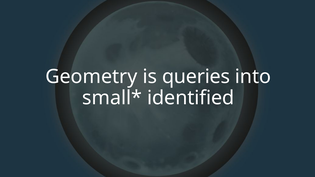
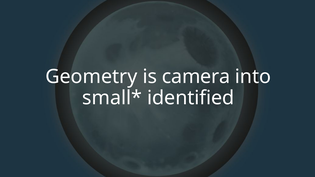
queries: queries -> camera (196, 77)
